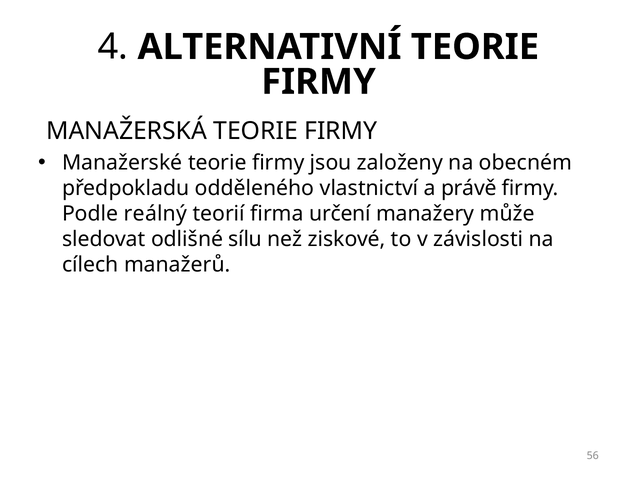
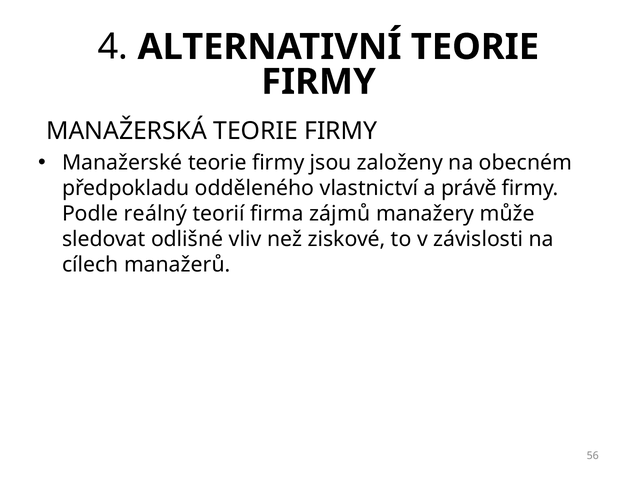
určení: určení -> zájmů (340, 214)
sílu: sílu -> vliv (245, 239)
